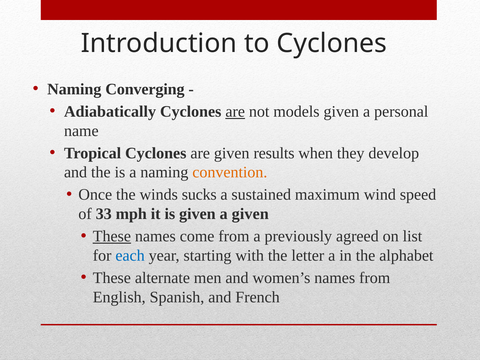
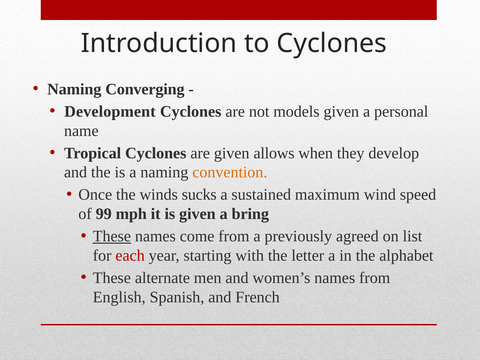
Adiabatically: Adiabatically -> Development (110, 112)
are underline: present -> none (235, 112)
results: results -> allows (274, 153)
33: 33 -> 99 (104, 214)
a given: given -> bring (250, 214)
each colour: blue -> red (130, 256)
